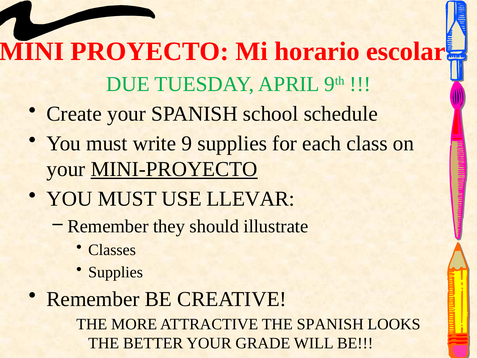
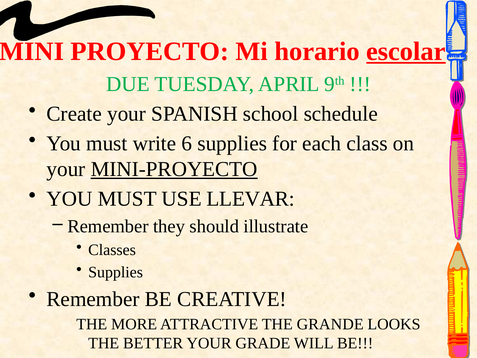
escolar underline: none -> present (406, 52)
9: 9 -> 6 (187, 144)
THE SPANISH: SPANISH -> GRANDE (330, 324)
